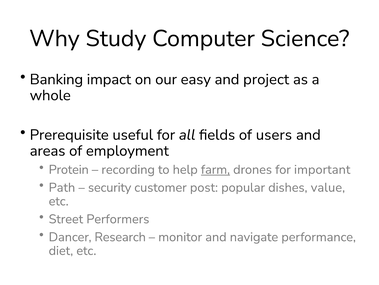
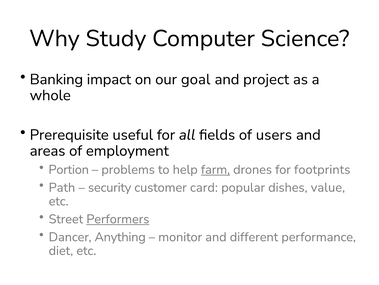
easy: easy -> goal (196, 79)
Protein: Protein -> Portion (69, 169)
recording: recording -> problems (128, 169)
important: important -> footprints (322, 169)
post: post -> card (204, 187)
Performers underline: none -> present (118, 219)
Research: Research -> Anything (120, 236)
navigate: navigate -> different (254, 236)
